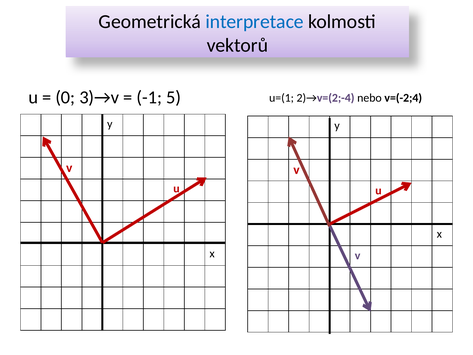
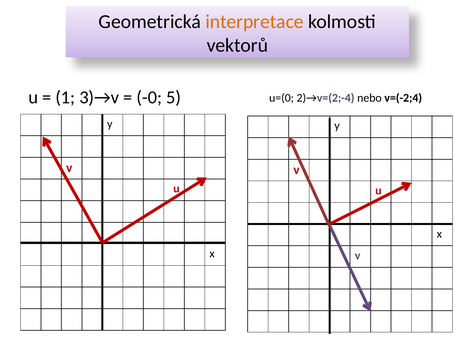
interpretace colour: blue -> orange (255, 22)
0: 0 -> 1 (65, 97)
-1: -1 -> -0 (149, 97)
u=(1: u=(1 -> u=(0 (281, 98)
